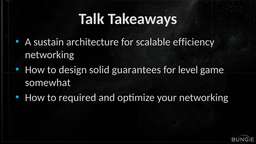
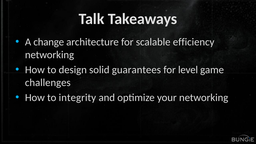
sustain: sustain -> change (49, 42)
somewhat: somewhat -> challenges (48, 83)
required: required -> integrity (77, 98)
